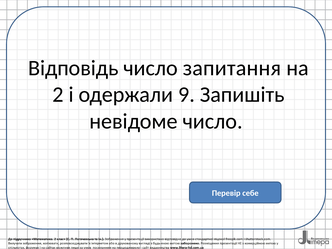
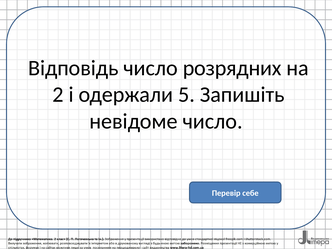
запитання: запитання -> розрядних (232, 68)
9: 9 -> 5 (186, 95)
